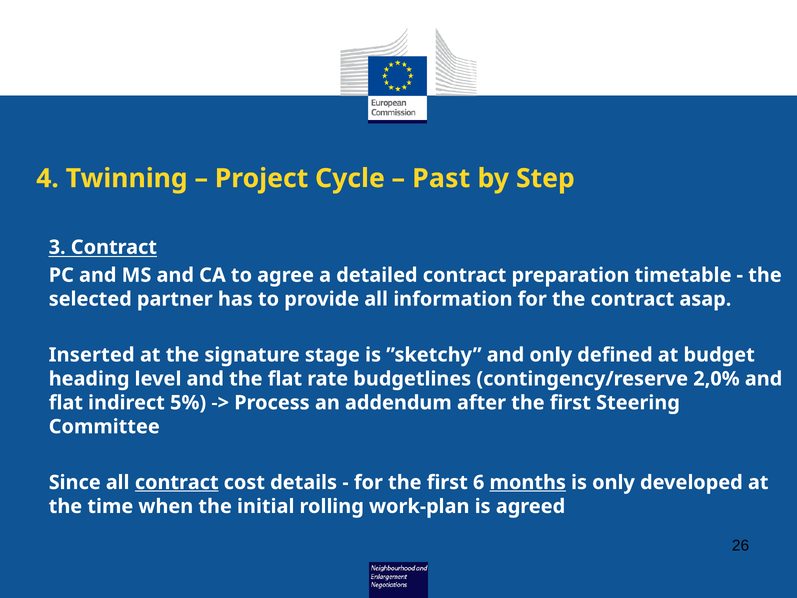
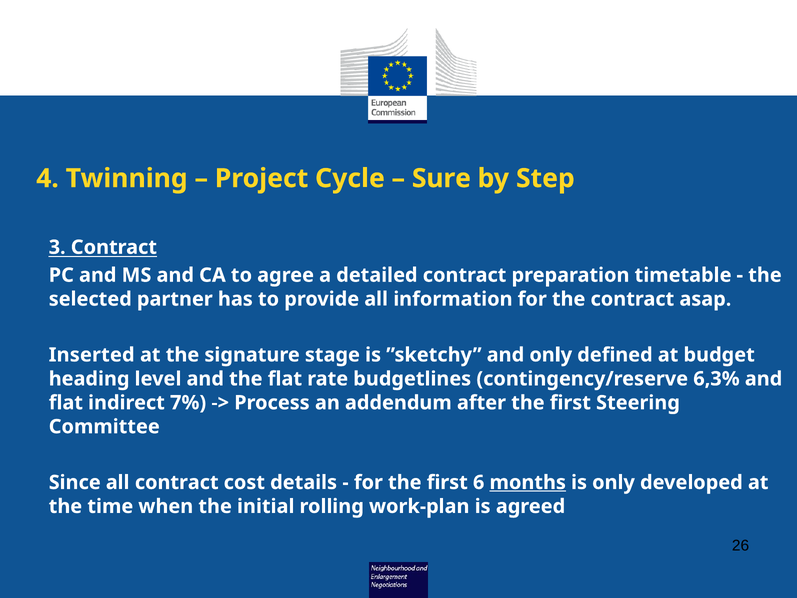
Past: Past -> Sure (441, 178)
2,0%: 2,0% -> 6,3% (716, 379)
5%: 5% -> 7% (188, 403)
contract underline: present -> none (177, 482)
